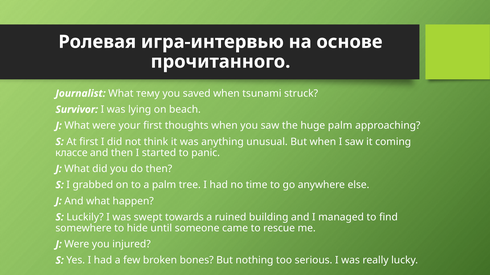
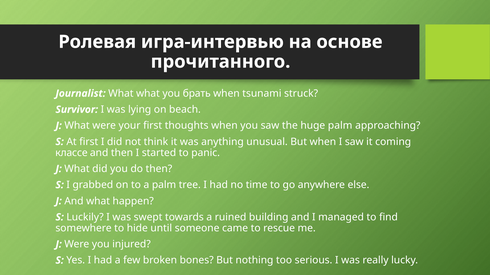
What тему: тему -> what (148, 94)
saved: saved -> брать (197, 94)
